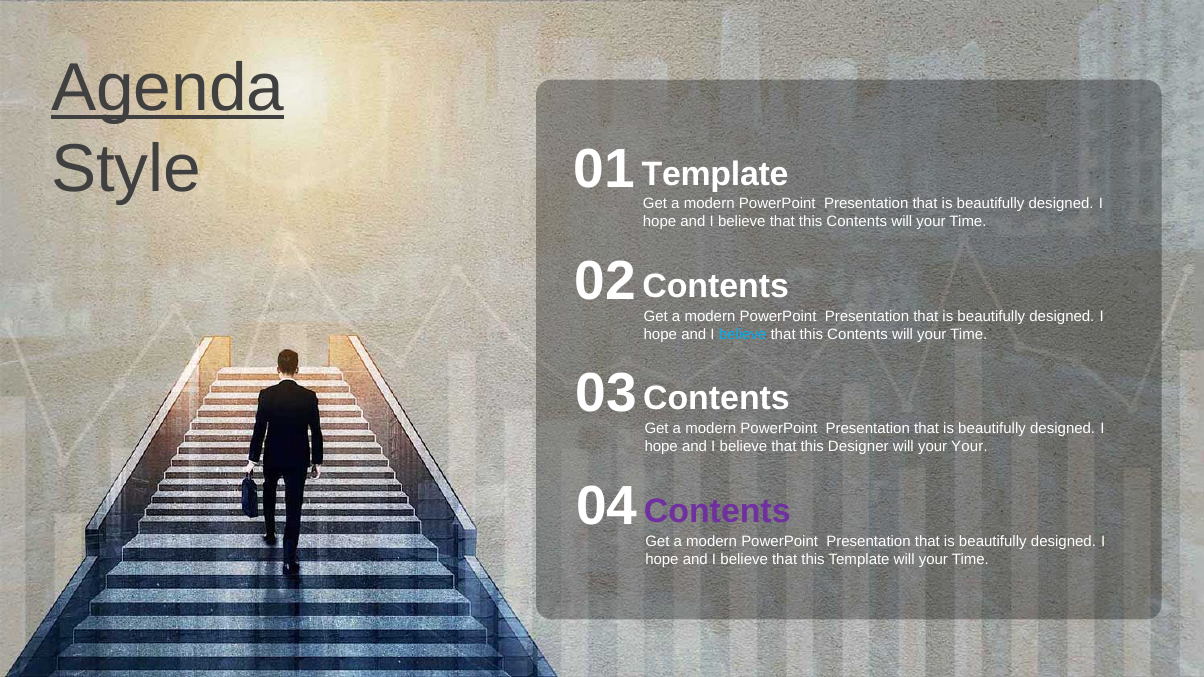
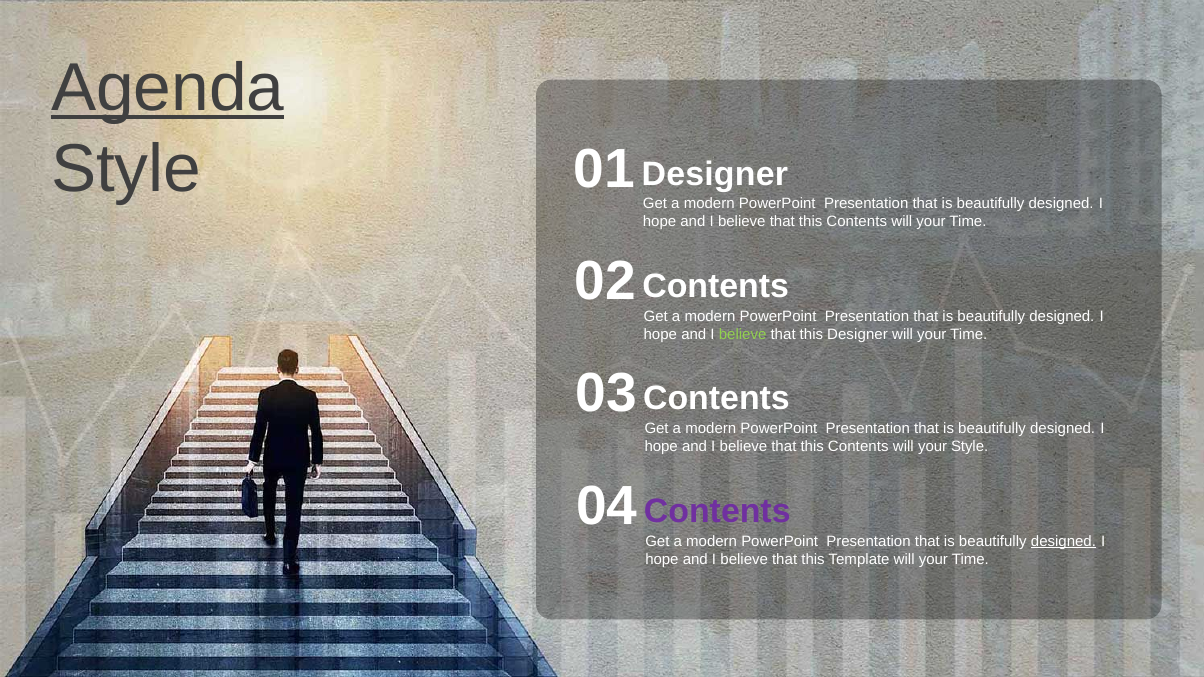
Template: Template -> Designer (715, 174)
believe colour: light blue -> light green (743, 334)
Contents: Contents -> Designer (858, 334)
Designer: Designer -> Contents (858, 447)
your Your: Your -> Style (970, 447)
designed underline: none -> present (1063, 541)
